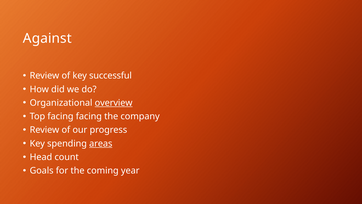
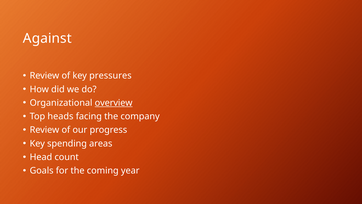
successful: successful -> pressures (110, 76)
Top facing: facing -> heads (60, 116)
areas underline: present -> none (101, 143)
